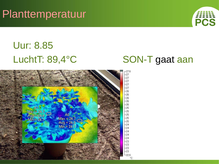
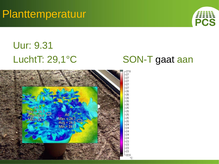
Planttemperatuur colour: pink -> yellow (44, 14)
8.85: 8.85 -> 9.31 (44, 46)
89,4°C: 89,4°C -> 29,1°C (62, 60)
